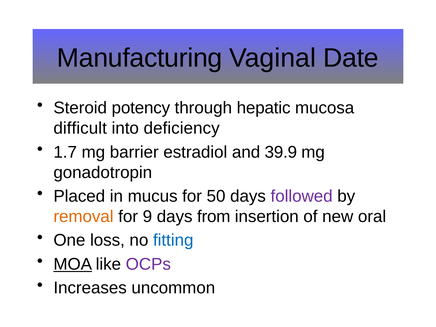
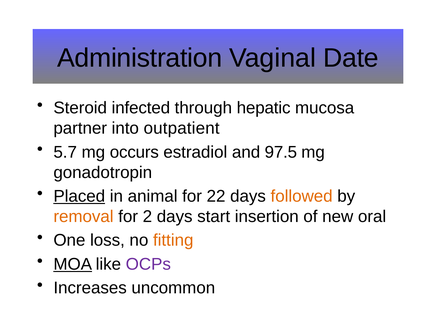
Manufacturing: Manufacturing -> Administration (140, 58)
potency: potency -> infected (141, 108)
difficult: difficult -> partner (80, 128)
deficiency: deficiency -> outpatient (182, 128)
1.7: 1.7 -> 5.7 (65, 152)
barrier: barrier -> occurs (134, 152)
39.9: 39.9 -> 97.5 (281, 152)
Placed underline: none -> present (79, 196)
mucus: mucus -> animal (153, 196)
50: 50 -> 22 (216, 196)
followed colour: purple -> orange (302, 196)
9: 9 -> 2 (147, 217)
from: from -> start (214, 217)
fitting colour: blue -> orange (173, 240)
